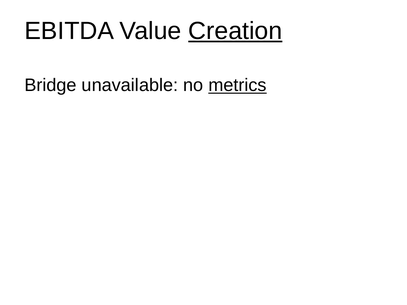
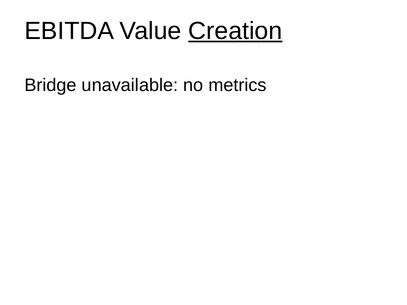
metrics underline: present -> none (238, 85)
